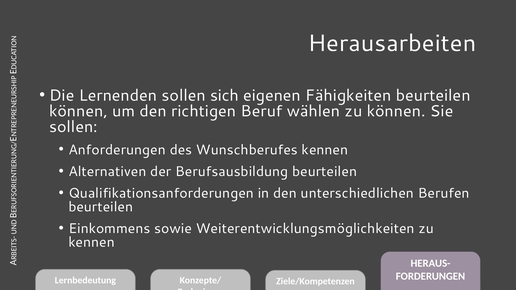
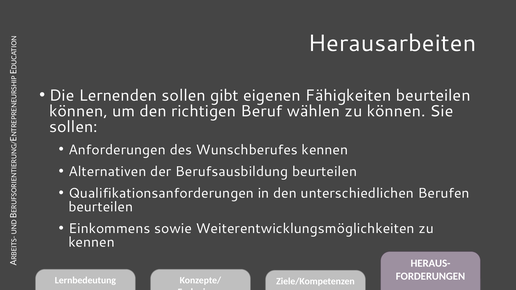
sich: sich -> gibt (224, 96)
